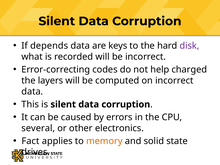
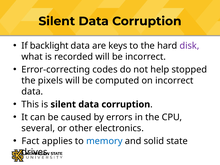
depends: depends -> backlight (49, 46)
charged: charged -> stopped (189, 70)
layers: layers -> pixels (50, 81)
memory colour: orange -> blue (104, 141)
